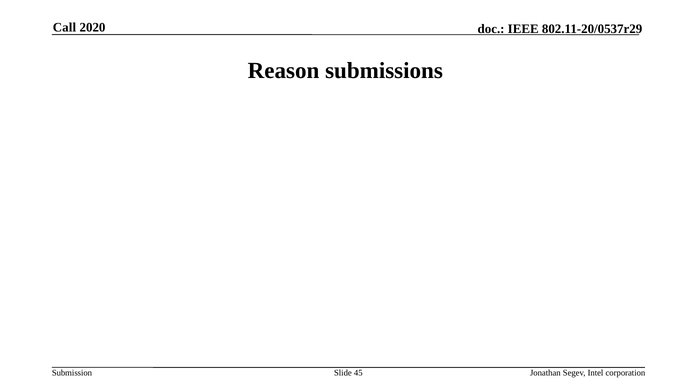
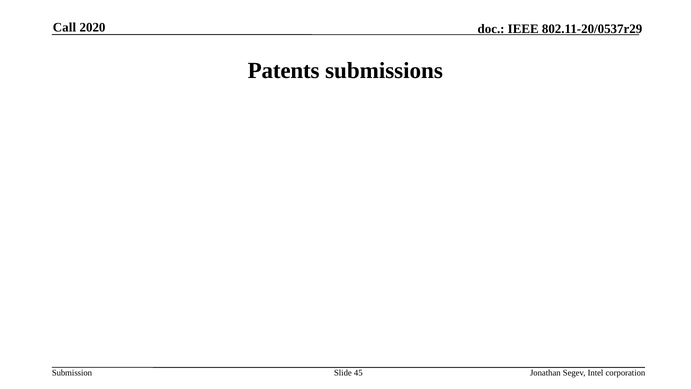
Reason: Reason -> Patents (284, 71)
